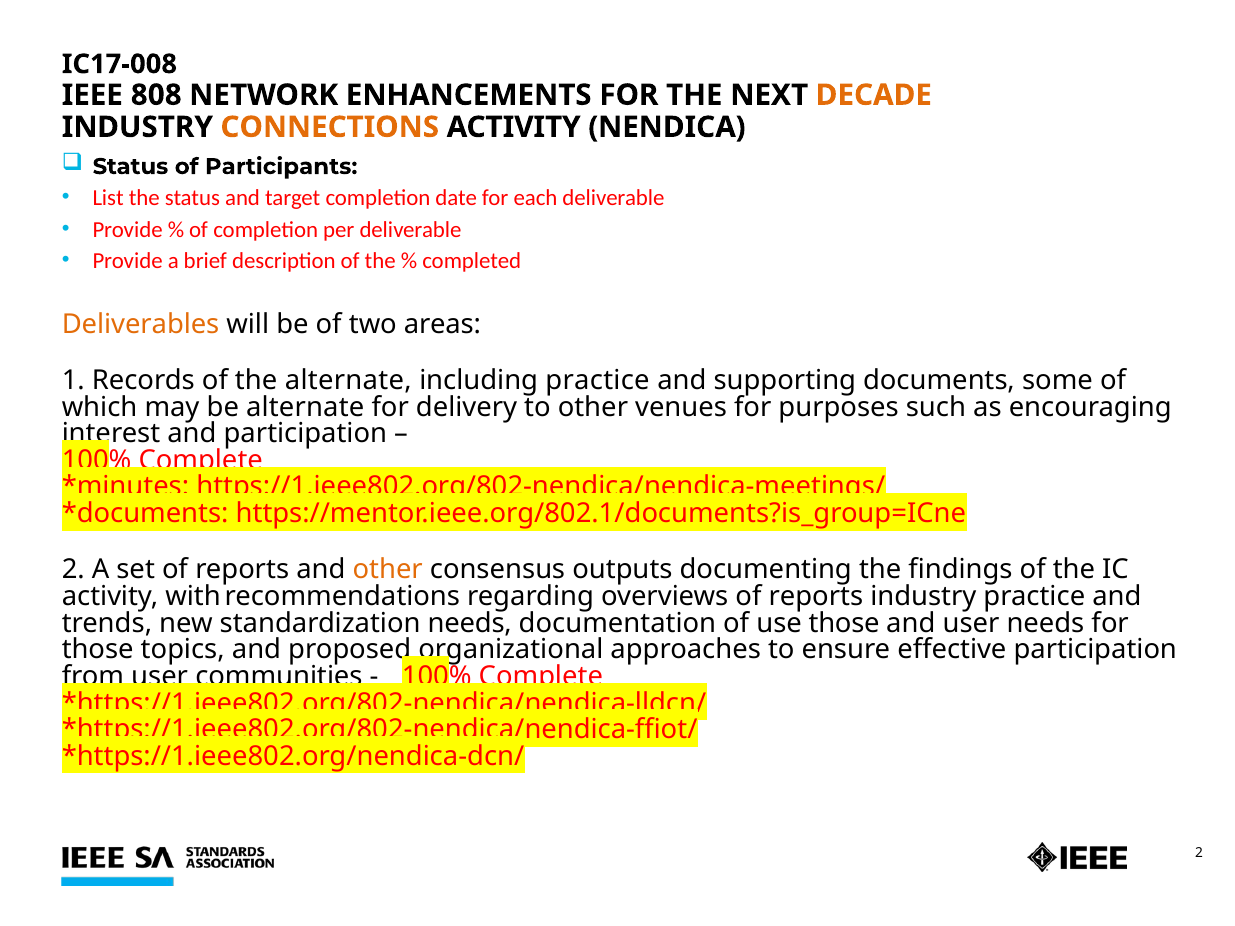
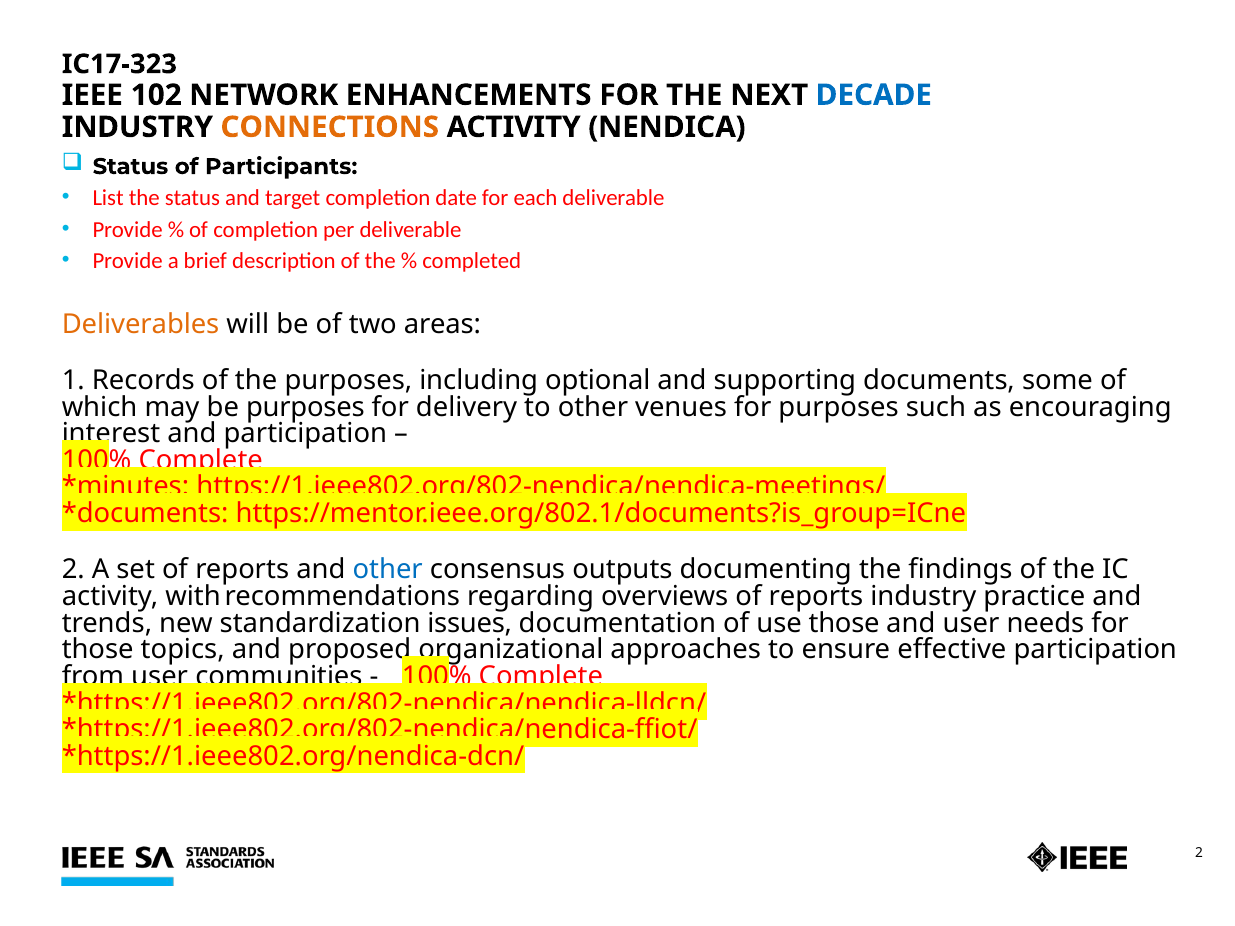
IC17-008: IC17-008 -> IC17-323 (119, 64)
808: 808 -> 102 (156, 95)
DECADE colour: orange -> blue (874, 95)
the alternate: alternate -> purposes (348, 381)
including practice: practice -> optional (598, 381)
be alternate: alternate -> purposes (305, 407)
other colour: orange -> blue (388, 570)
standardization needs: needs -> issues (470, 623)
